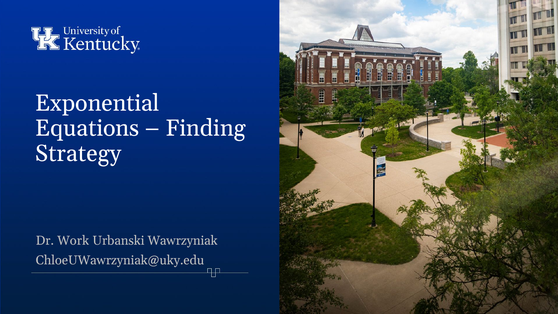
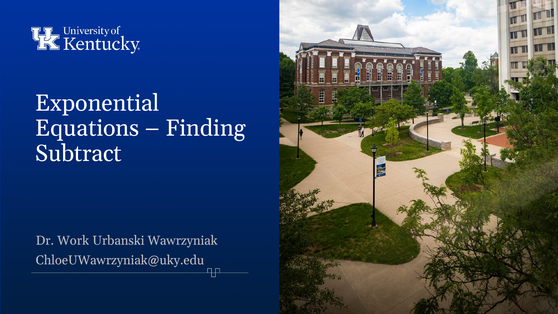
Strategy: Strategy -> Subtract (78, 153)
